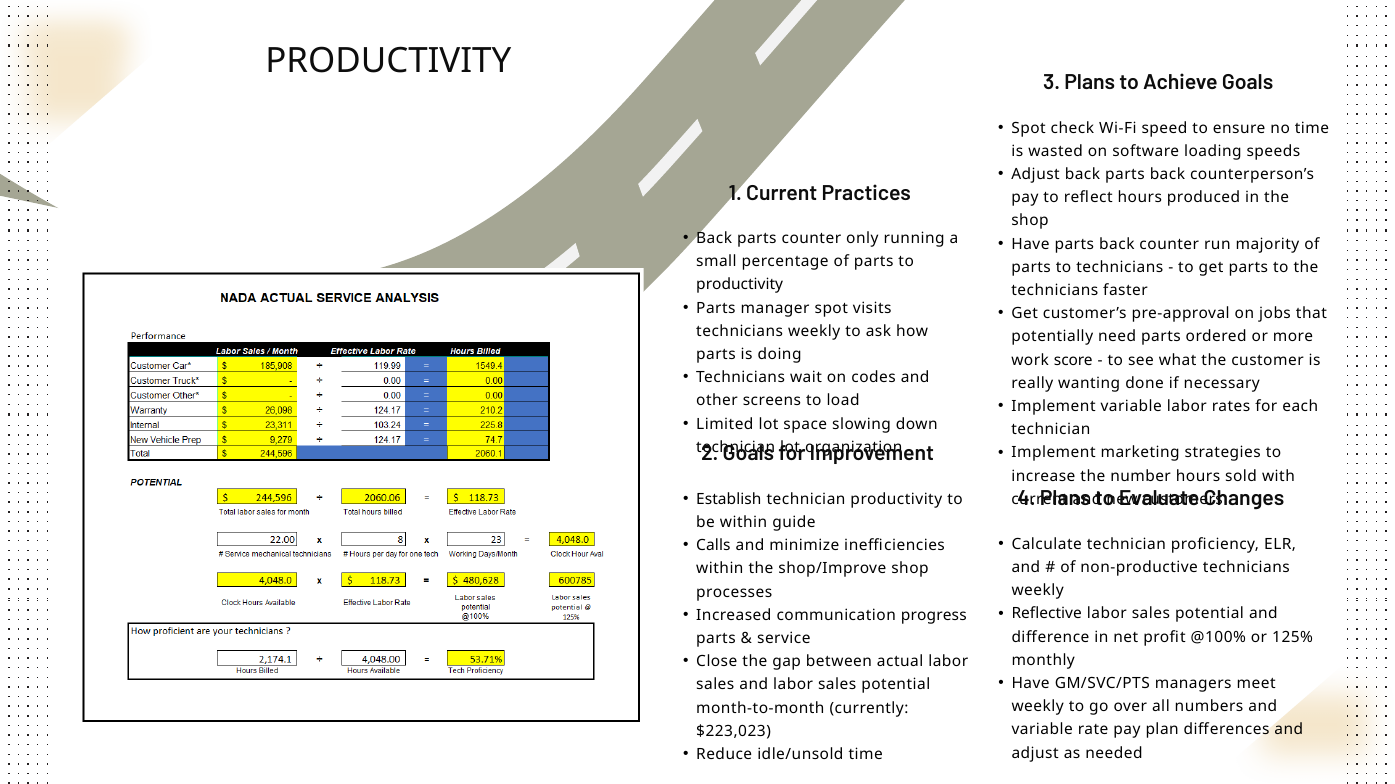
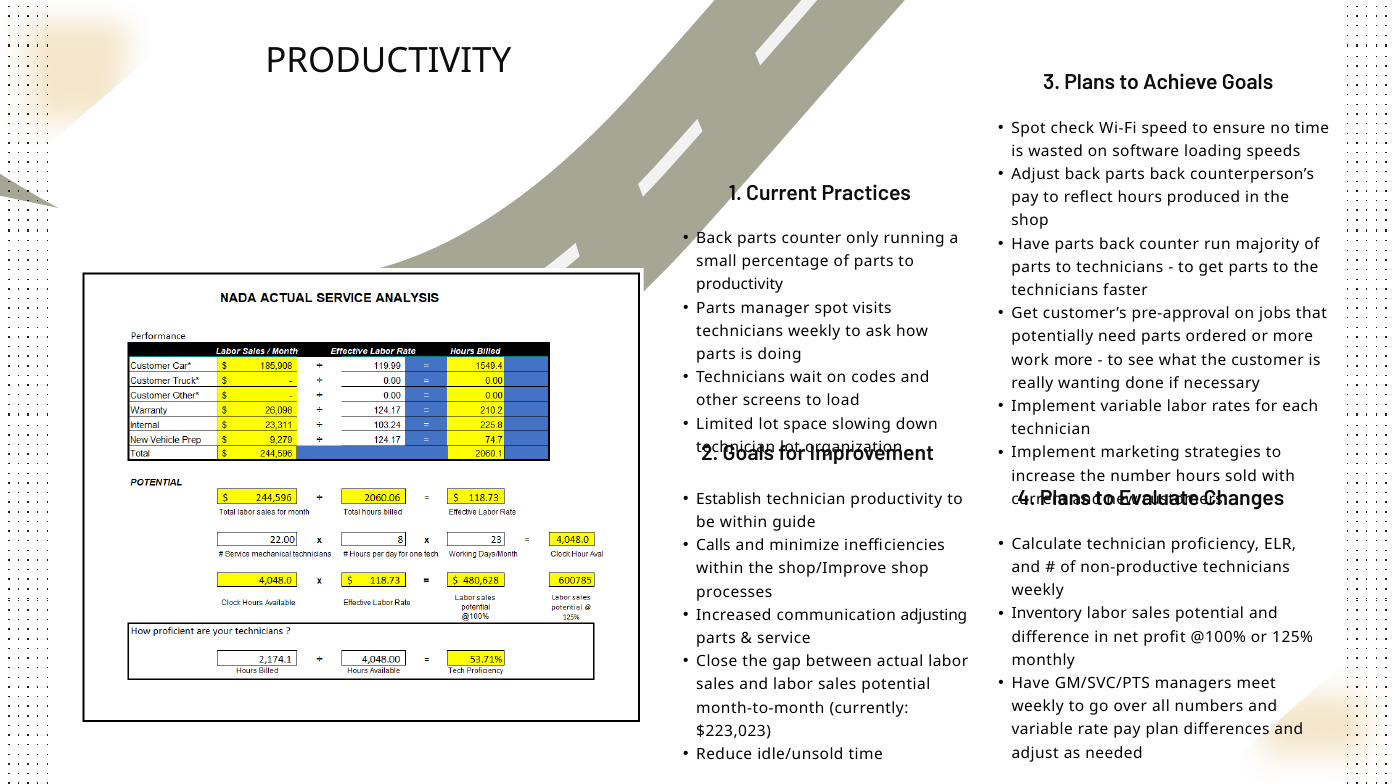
work score: score -> more (1073, 360)
Reflective: Reflective -> Inventory (1047, 614)
progress: progress -> adjusting (934, 616)
